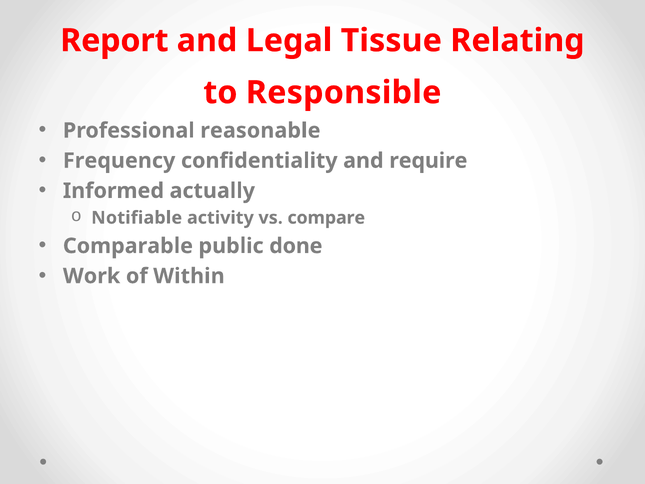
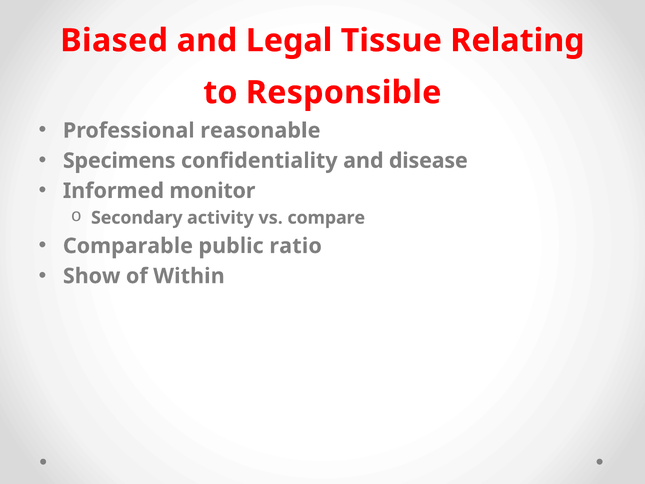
Report: Report -> Biased (114, 41)
Frequency: Frequency -> Specimens (119, 161)
require: require -> disease (428, 161)
actually: actually -> monitor (212, 191)
Notifiable: Notifiable -> Secondary (137, 218)
done: done -> ratio (296, 246)
Work: Work -> Show (92, 276)
